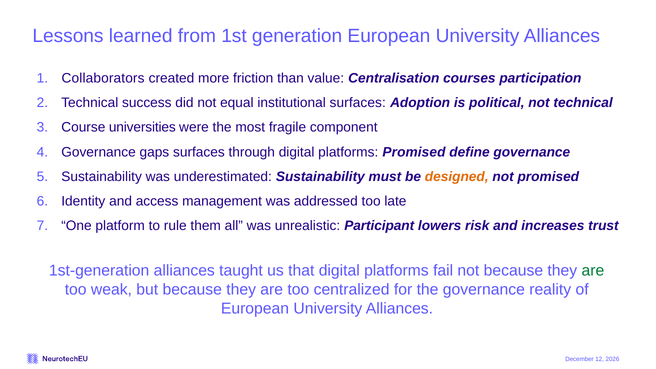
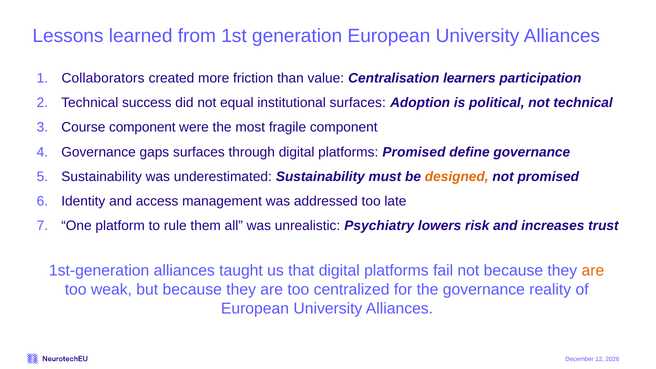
courses: courses -> learners (469, 78)
Course universities: universities -> component (142, 127)
Participant: Participant -> Psychiatry (379, 226)
are colour: green -> orange (593, 271)
